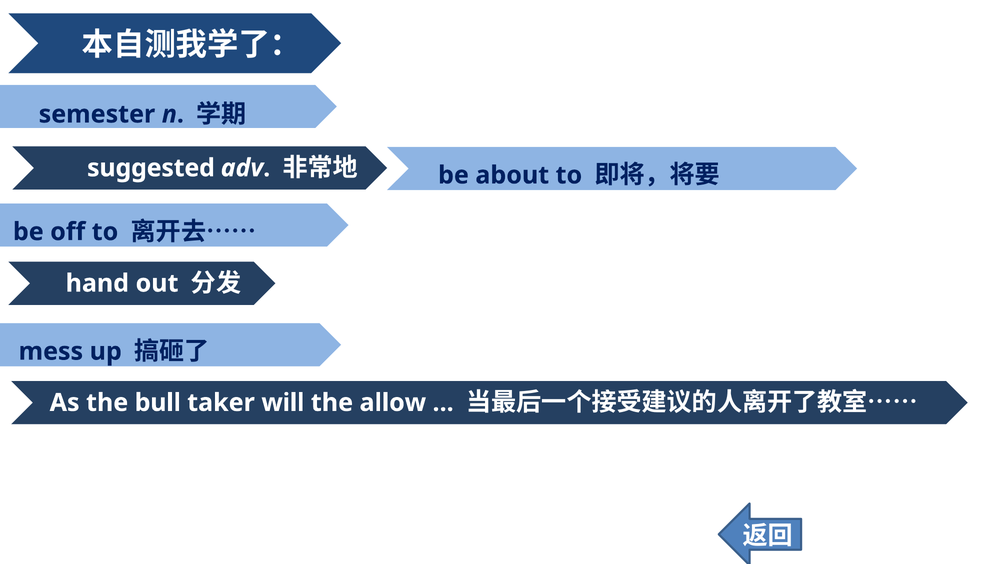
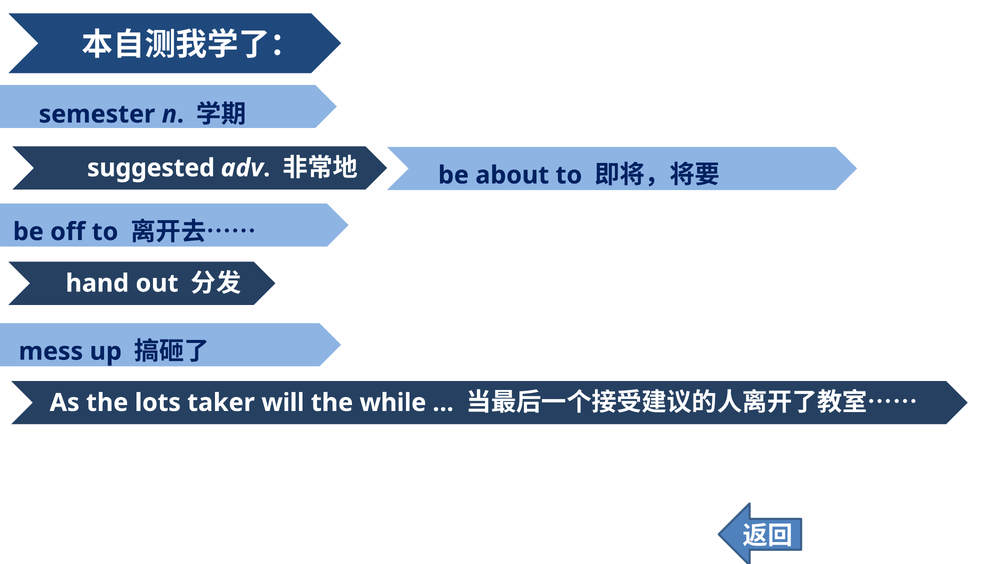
bull: bull -> lots (158, 403)
allow: allow -> while (393, 403)
